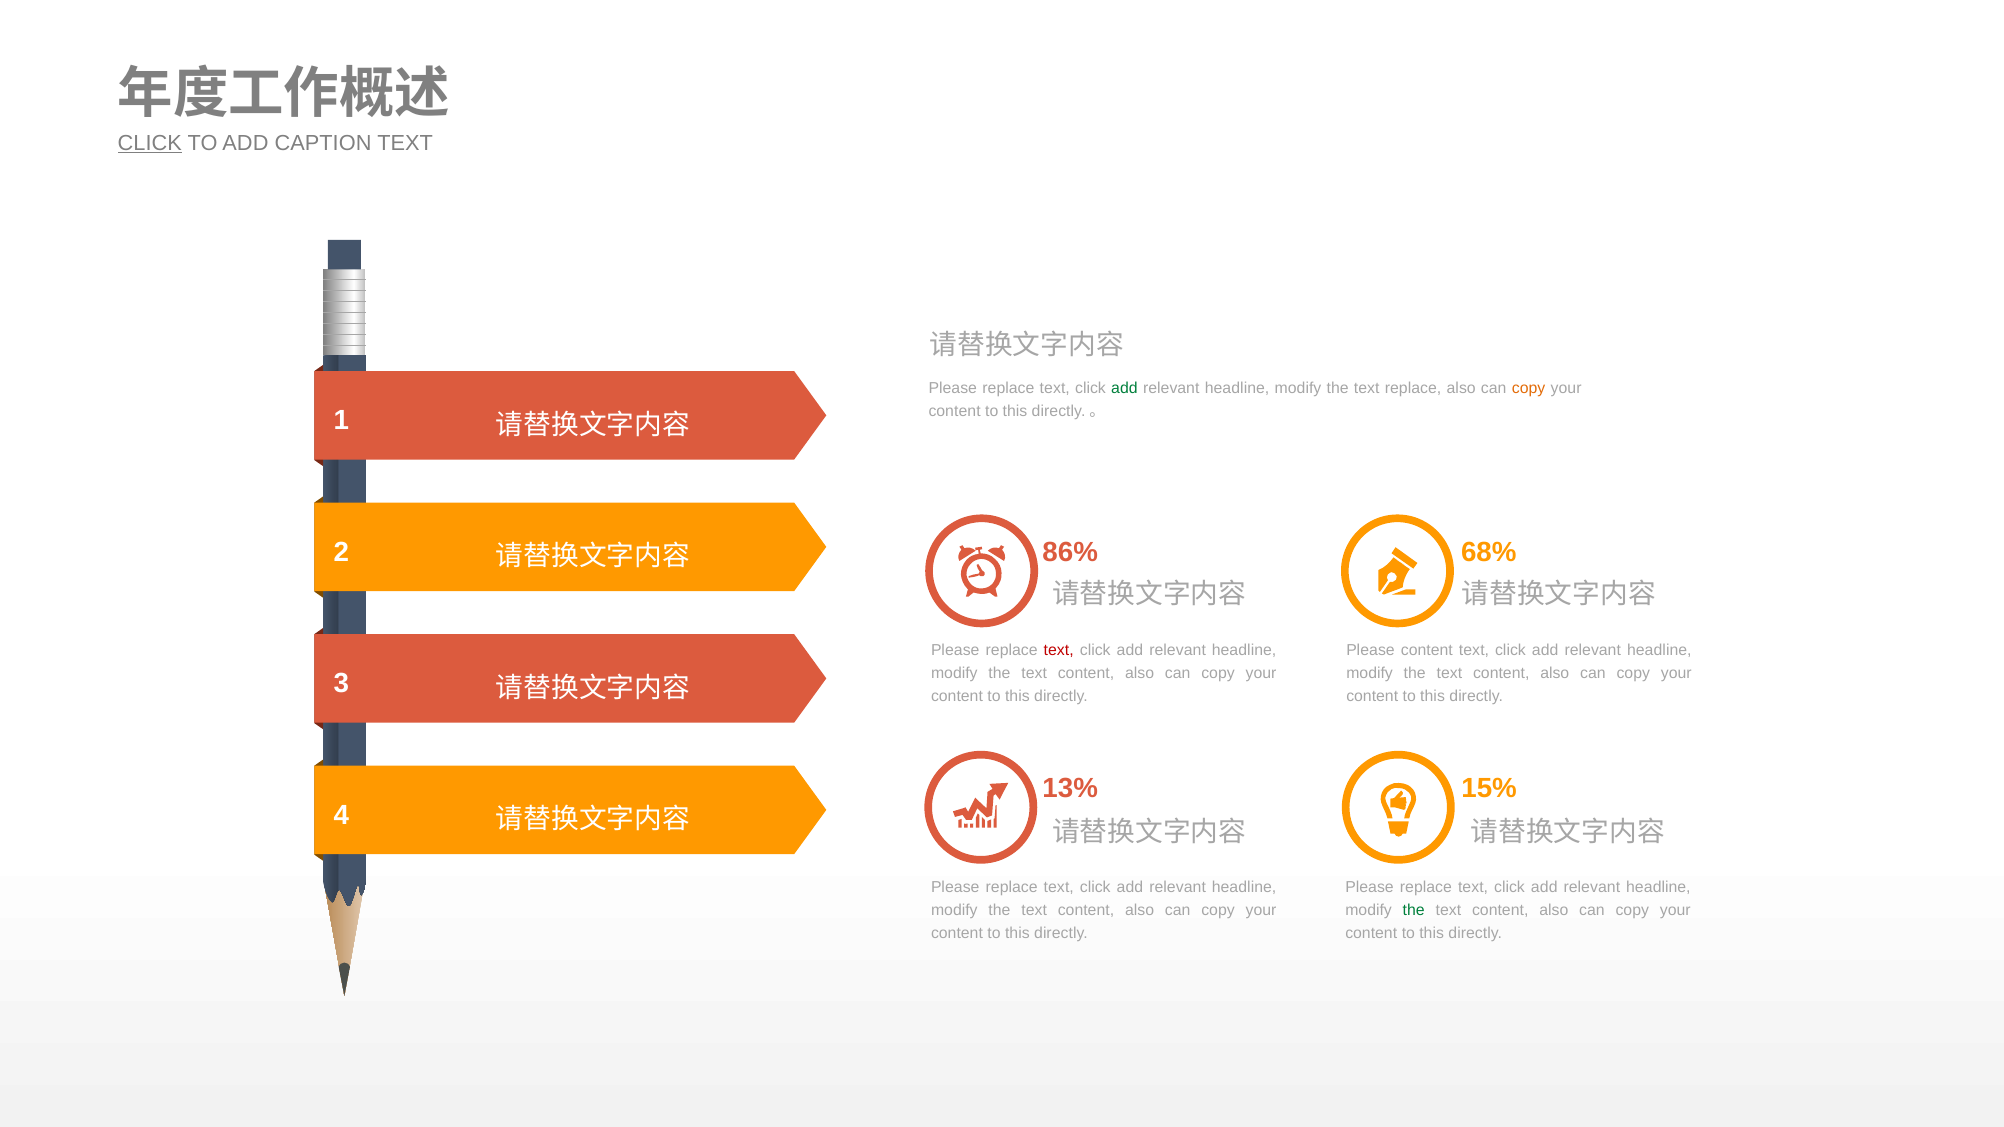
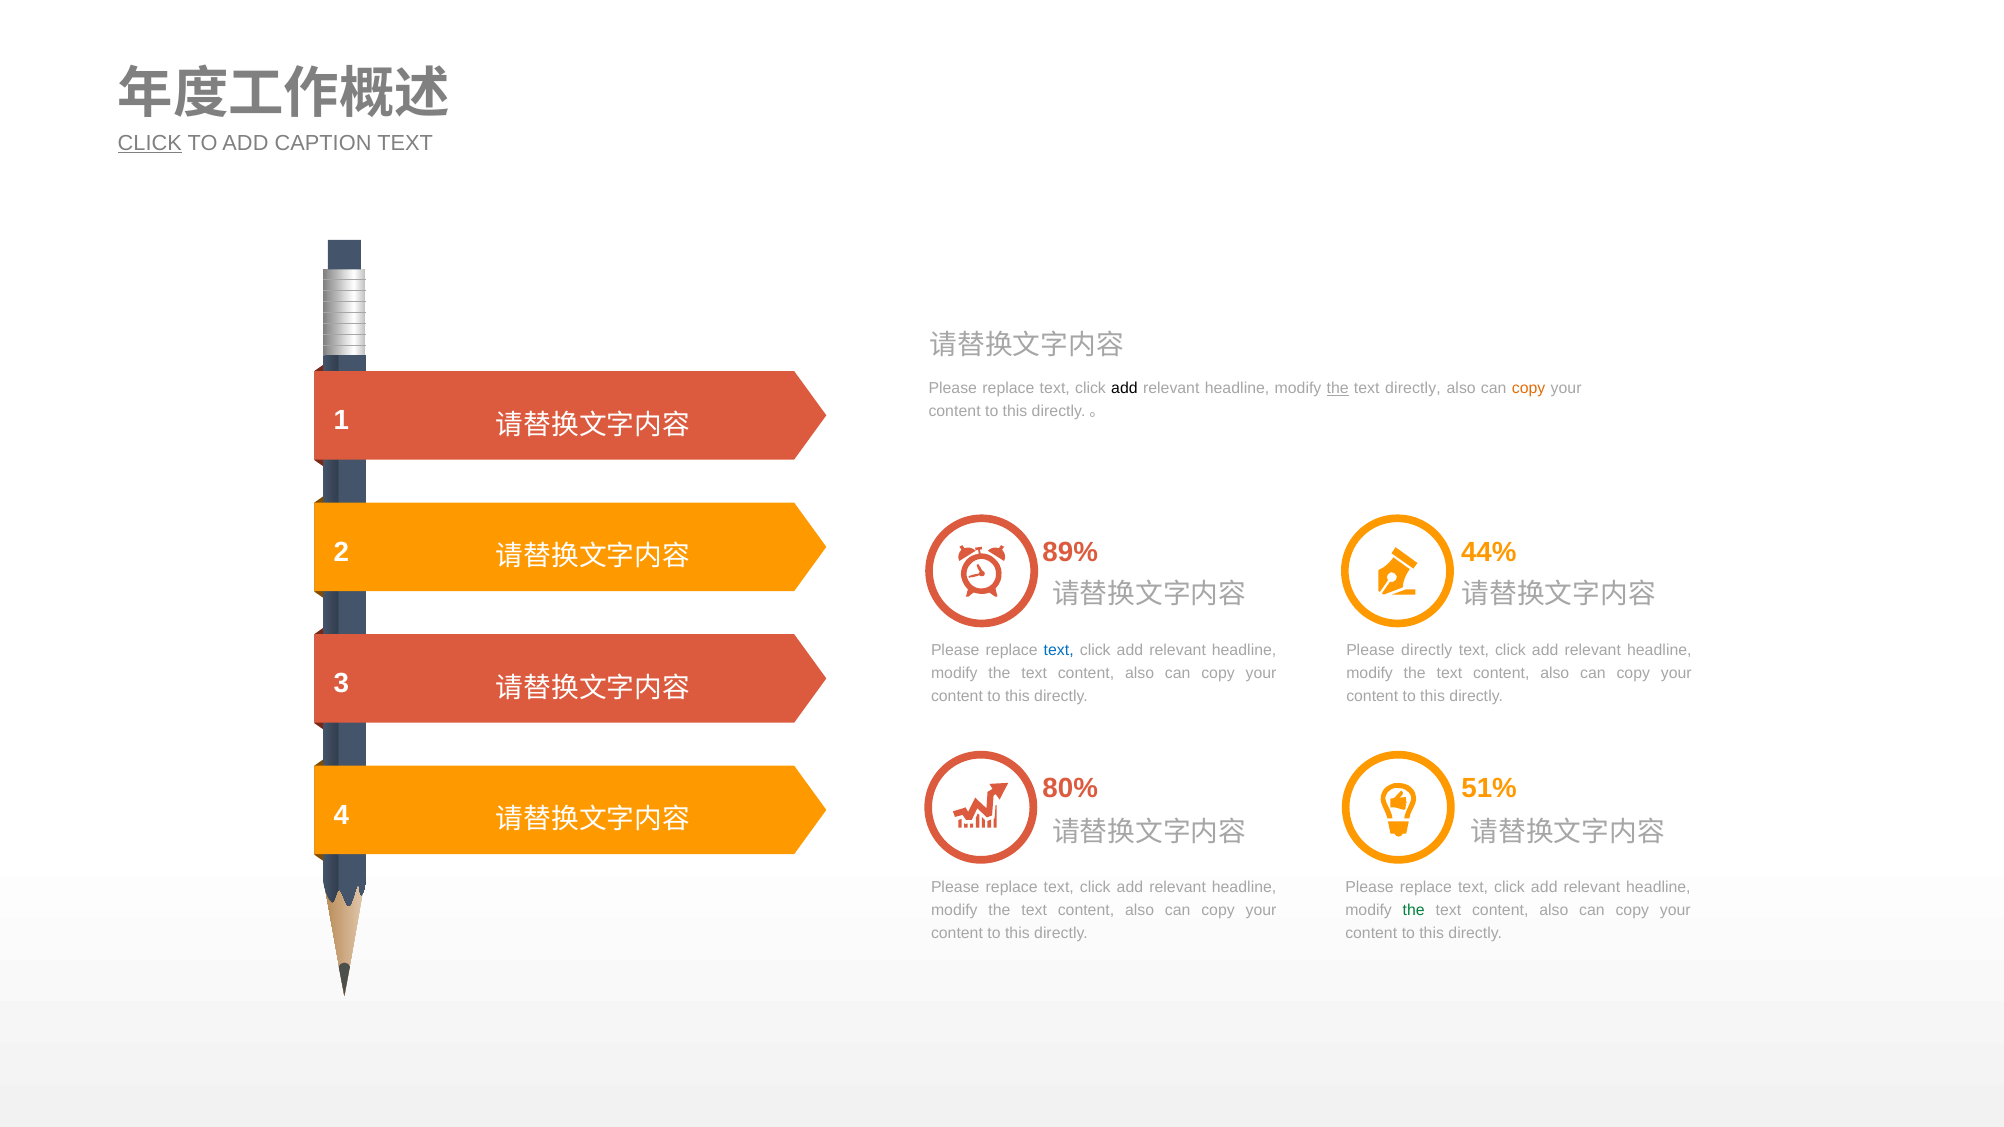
add colour: green -> black (1124, 388)
the underline: none -> present (1338, 388)
text replace: replace -> directly (1413, 388)
86%: 86% -> 89% (1070, 553)
68%: 68% -> 44% (1489, 553)
text colour: red -> blue (1059, 650)
Please content: content -> directly (1427, 650)
13%: 13% -> 80% (1070, 788)
15%: 15% -> 51% (1489, 788)
